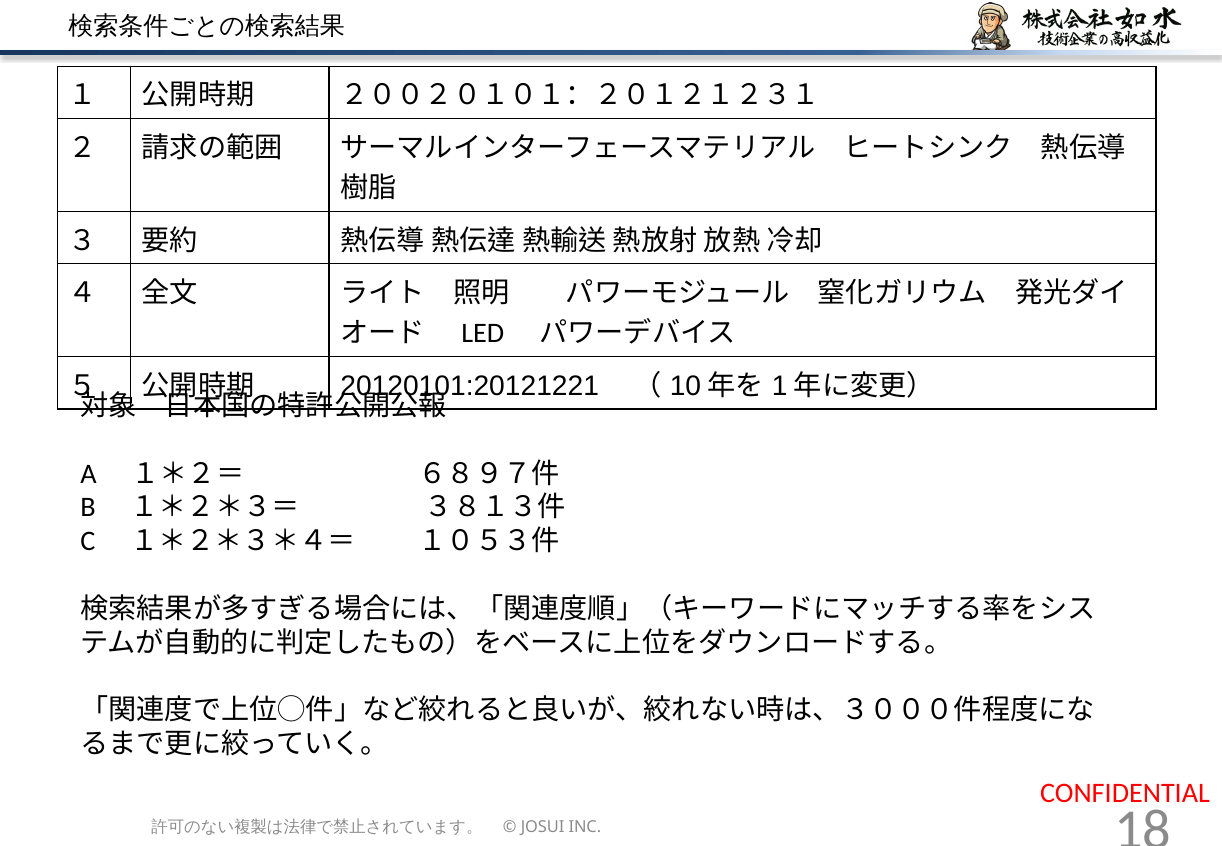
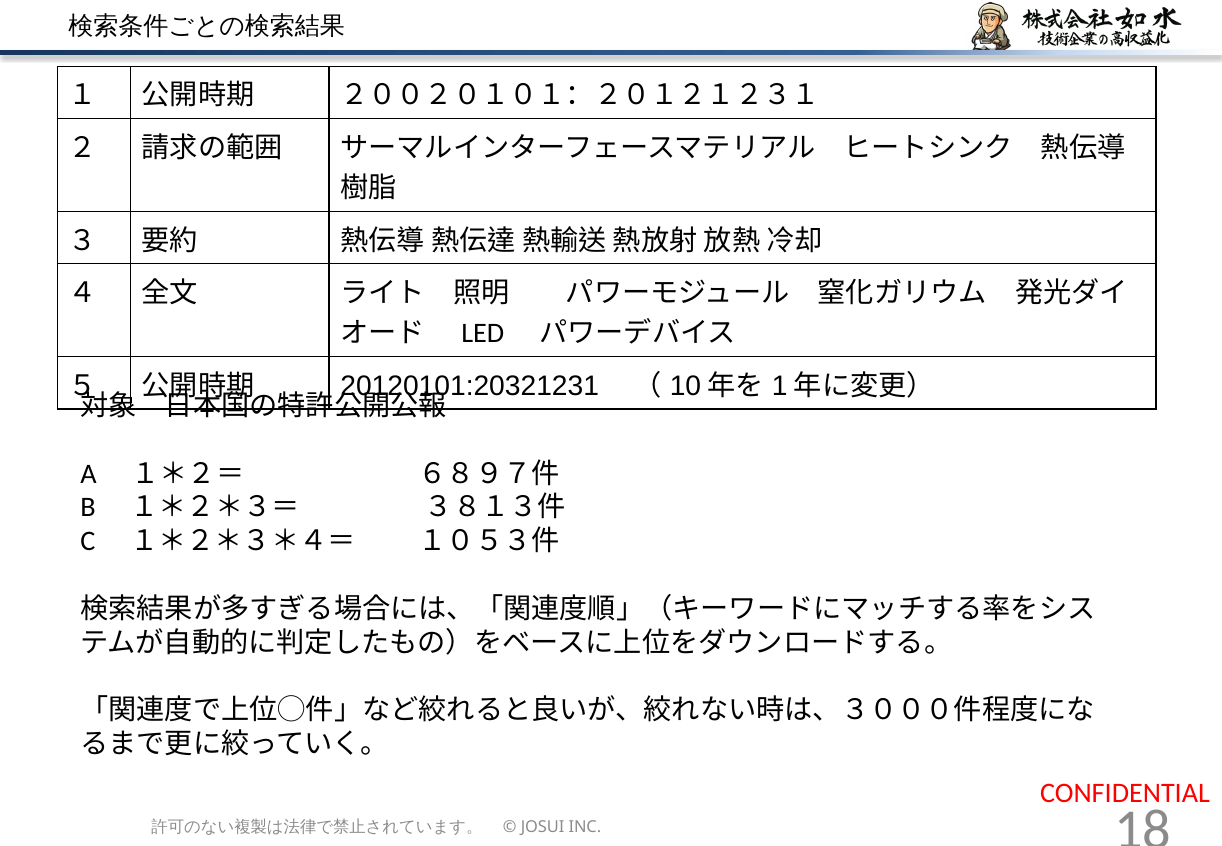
20120101:20121221: 20120101:20121221 -> 20120101:20321231 (470, 386)
